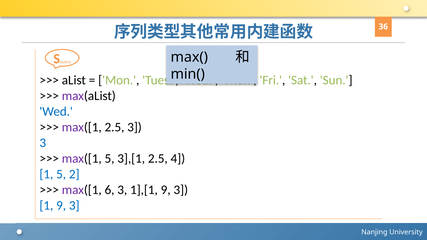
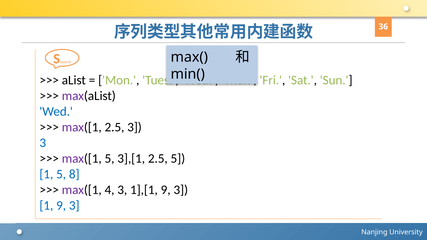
2.5 4: 4 -> 5 (178, 159)
2: 2 -> 8 (74, 174)
6: 6 -> 4 (110, 190)
